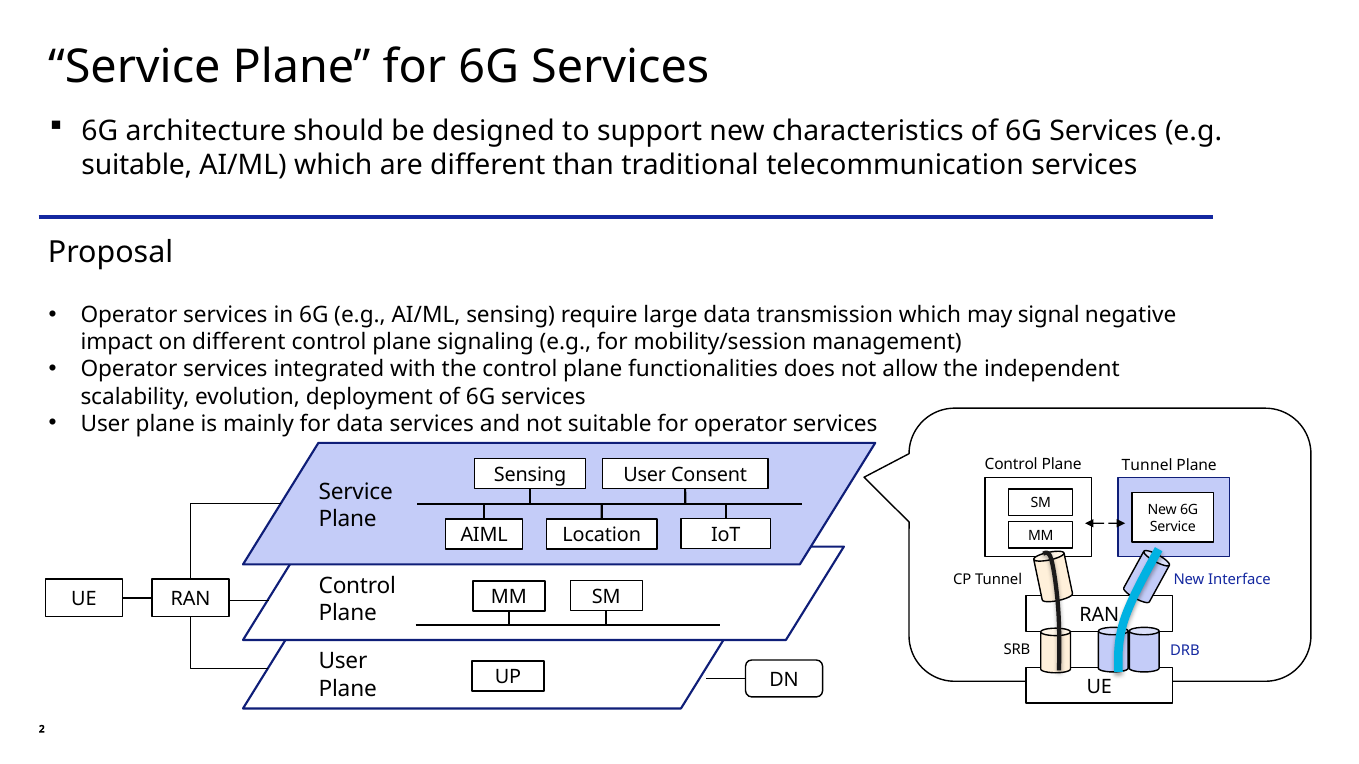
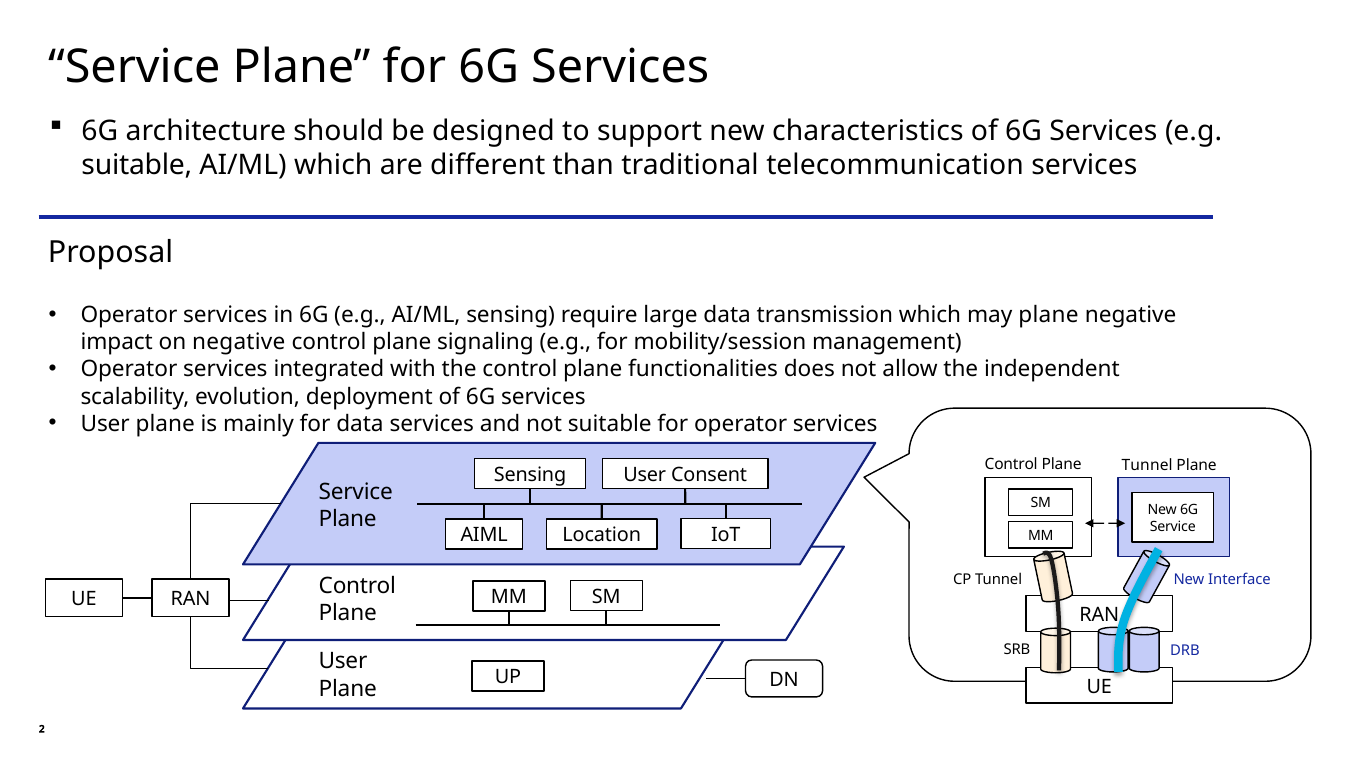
may signal: signal -> plane (1049, 315)
on different: different -> negative (239, 342)
